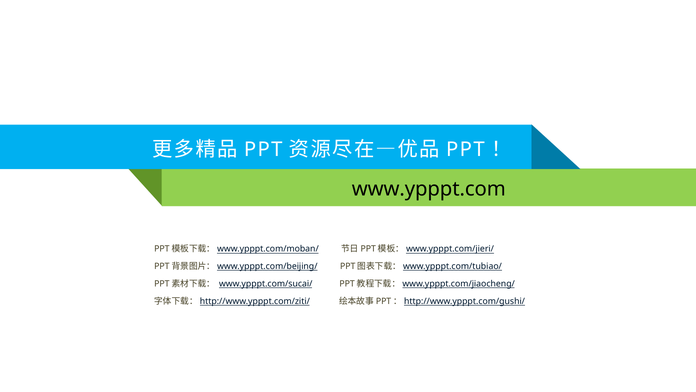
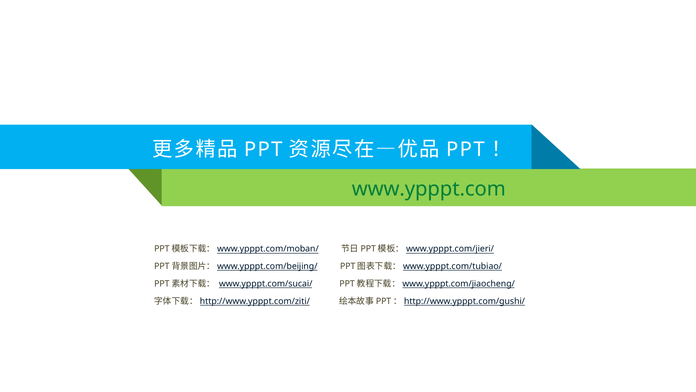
www.ypppt.com colour: black -> green (429, 189)
